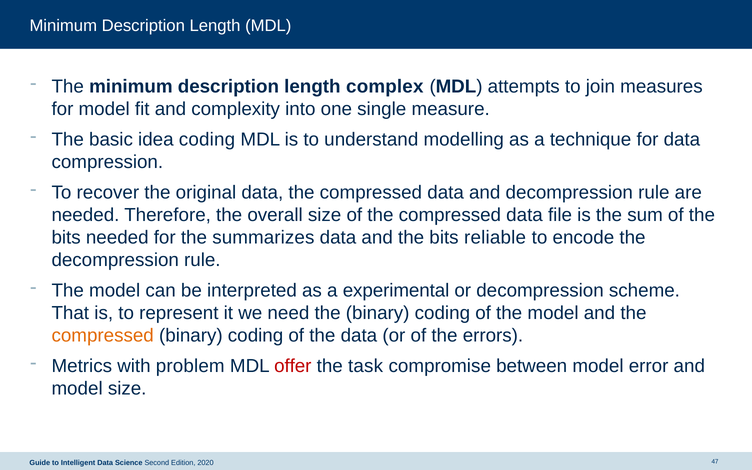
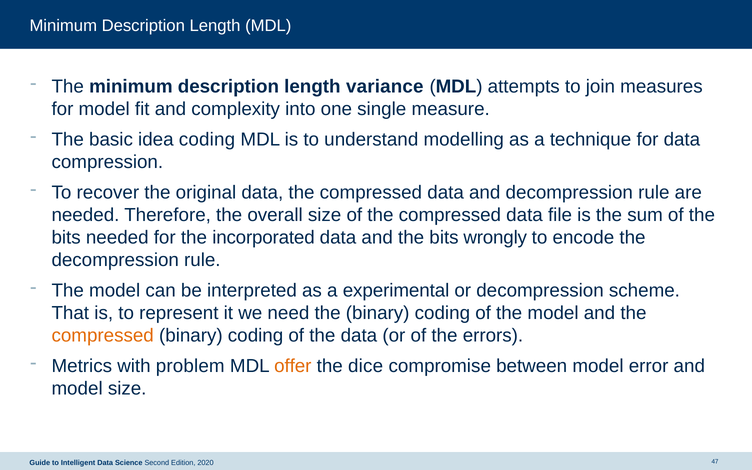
complex: complex -> variance (385, 87)
summarizes: summarizes -> incorporated (263, 238)
reliable: reliable -> wrongly (495, 238)
offer colour: red -> orange (293, 366)
task: task -> dice (366, 366)
